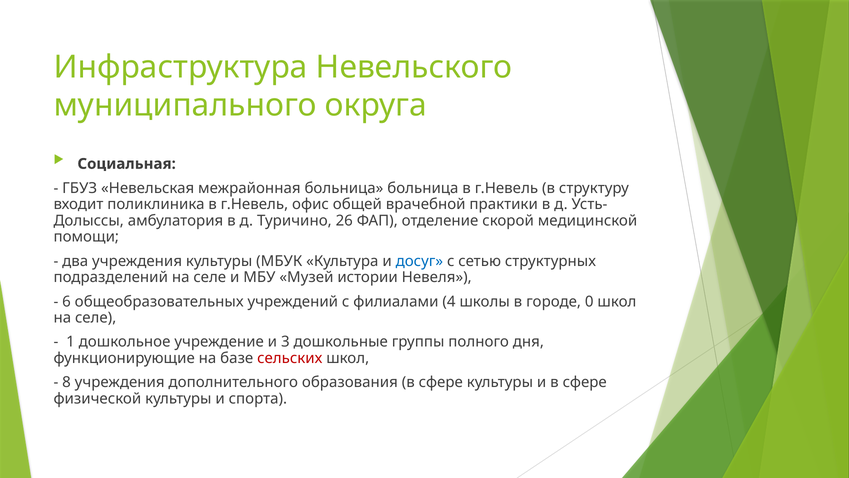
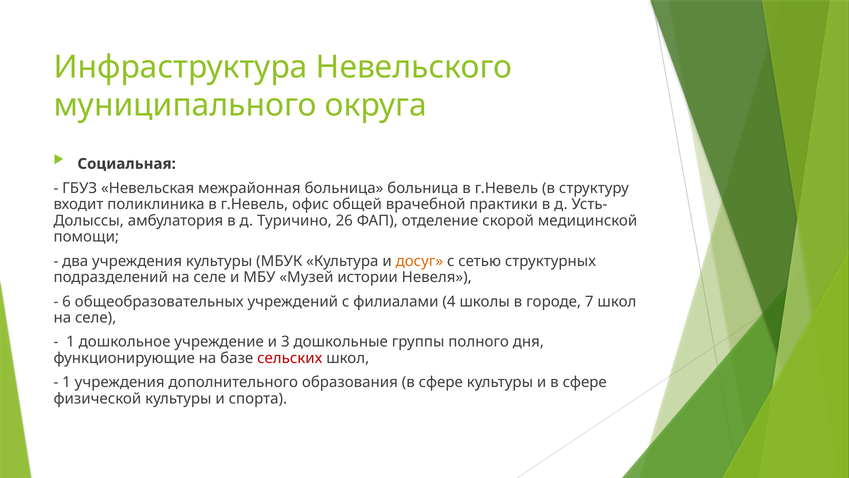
досуг colour: blue -> orange (419, 261)
0: 0 -> 7 (589, 301)
8: 8 -> 1 (67, 382)
